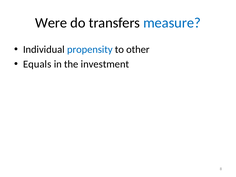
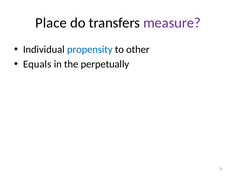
Were: Were -> Place (51, 23)
measure colour: blue -> purple (172, 23)
investment: investment -> perpetually (105, 64)
